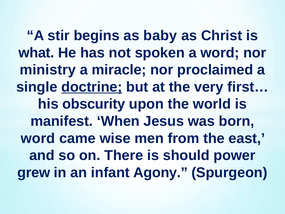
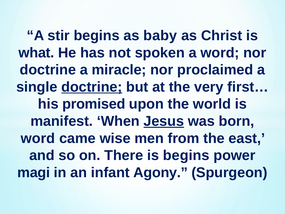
ministry: ministry -> doctrine (48, 70)
obscurity: obscurity -> promised (94, 104)
Jesus underline: none -> present (164, 121)
is should: should -> begins (186, 155)
grew: grew -> magi (34, 172)
